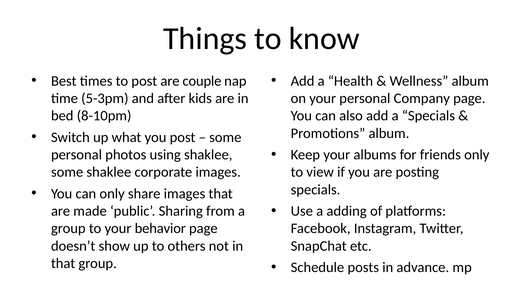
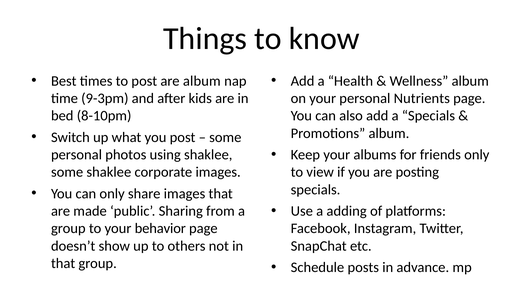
are couple: couple -> album (202, 81)
5-3pm: 5-3pm -> 9-3pm (105, 98)
Company: Company -> Nutrients (422, 98)
